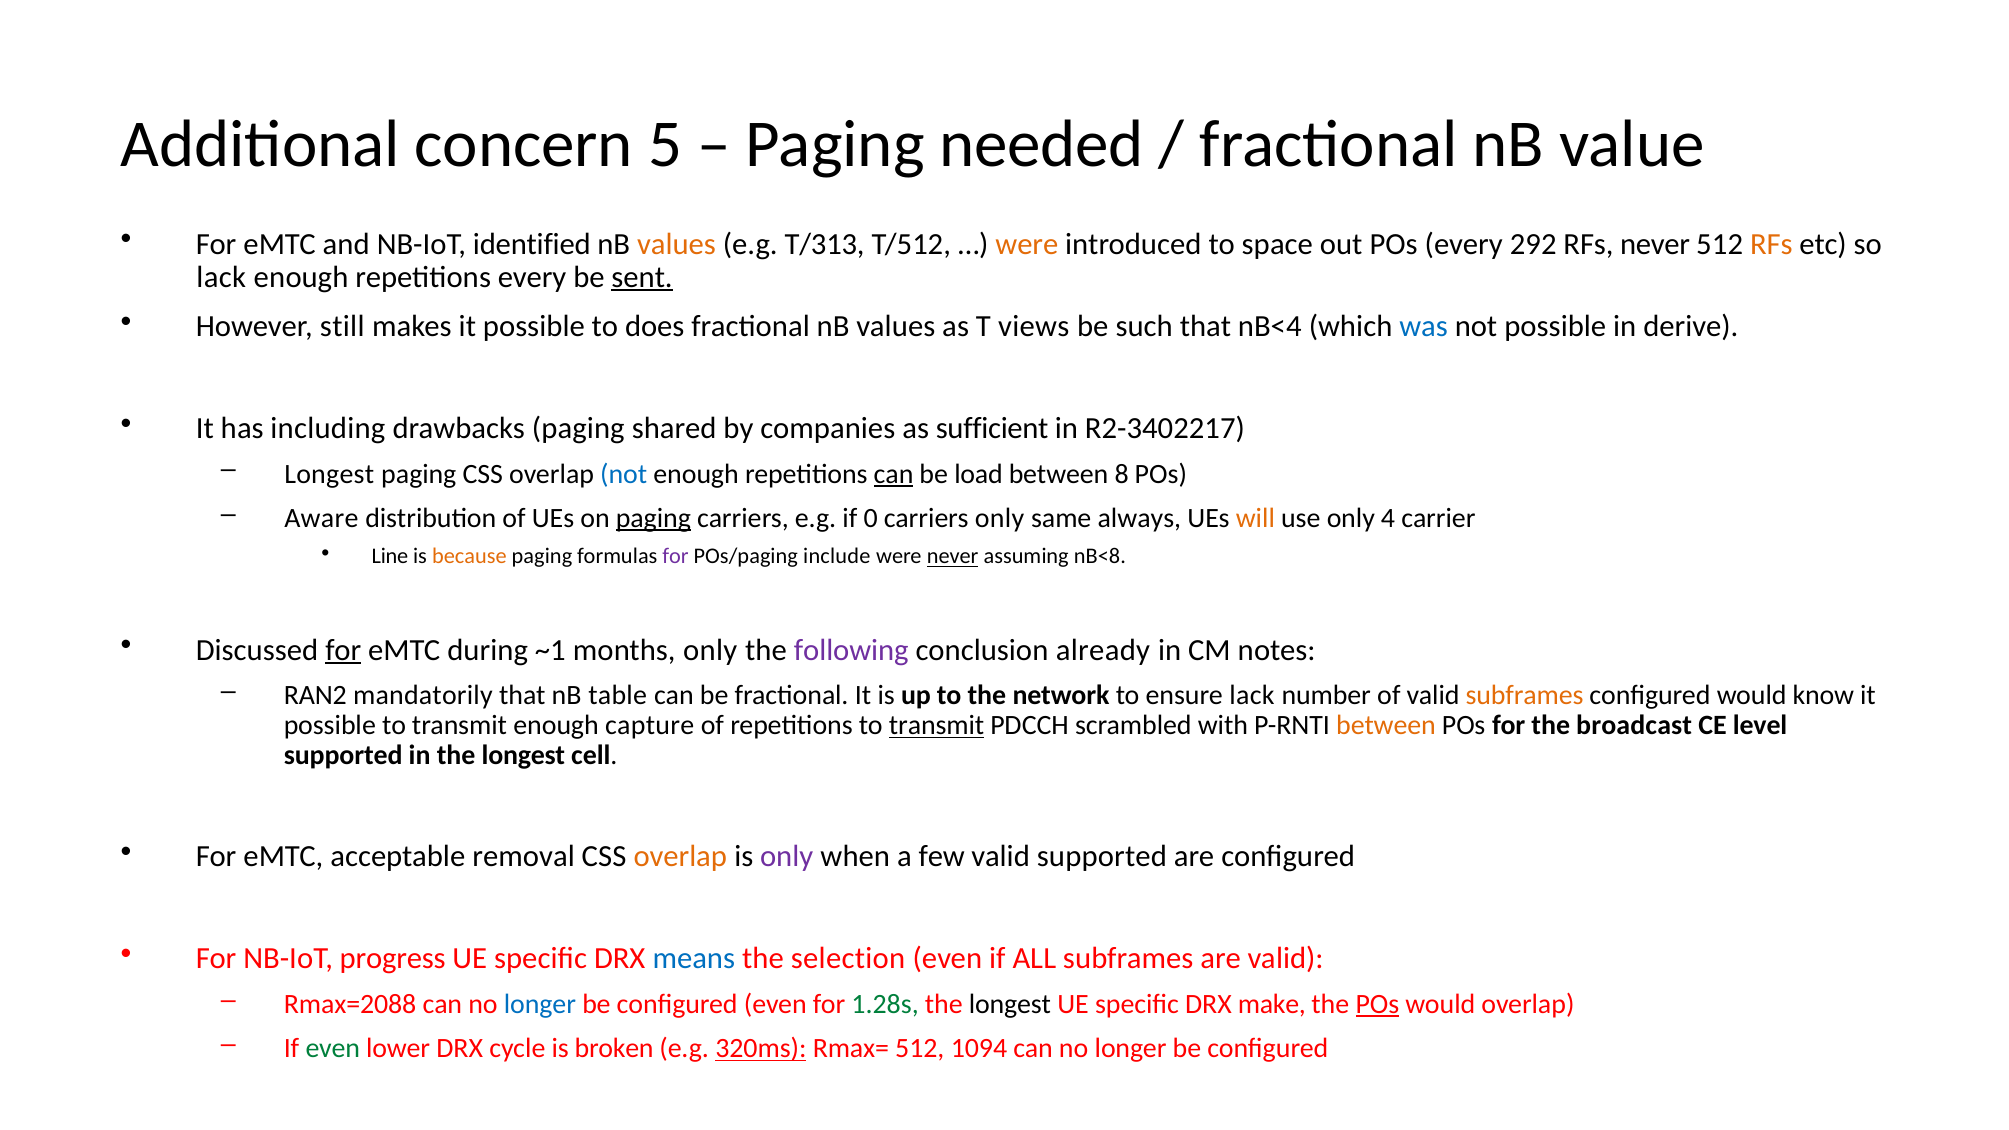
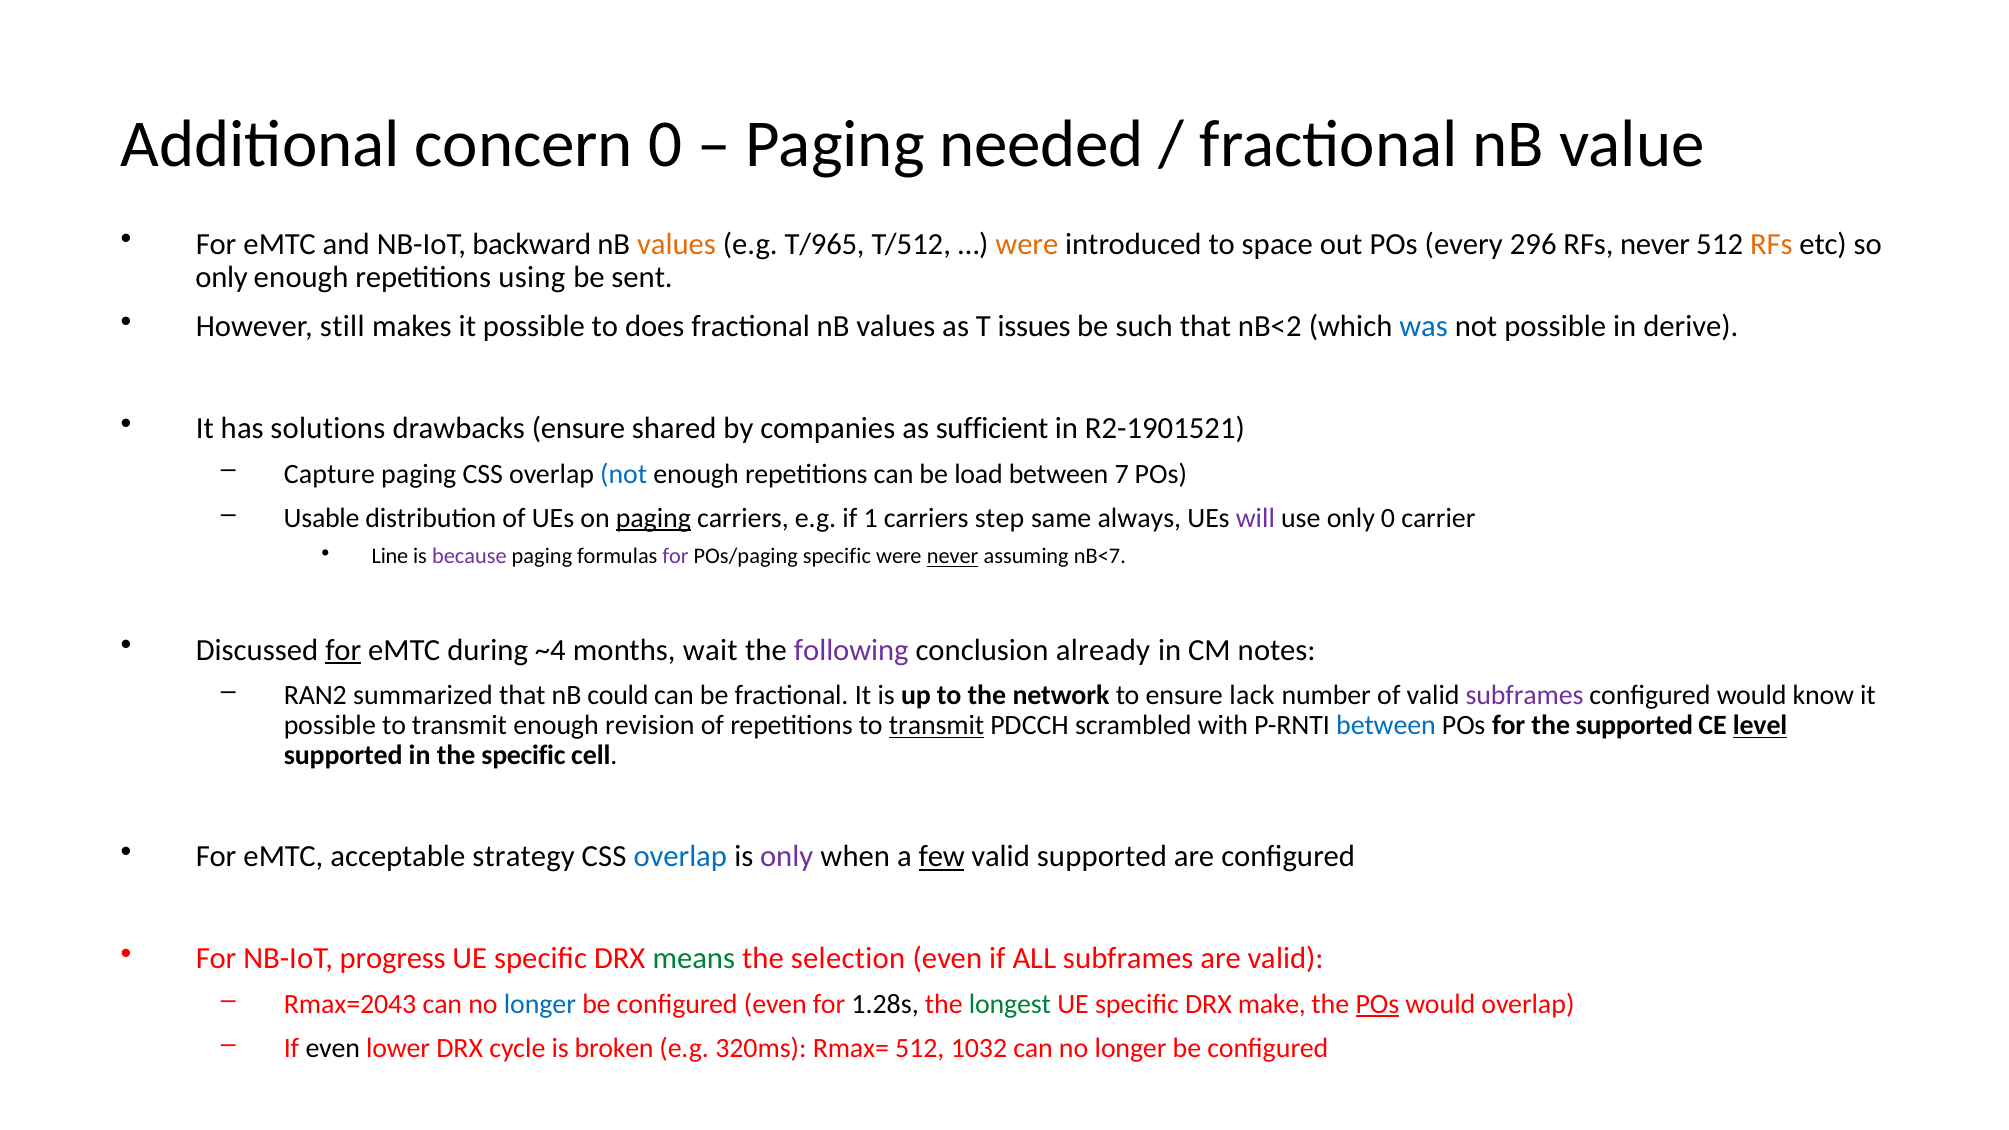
concern 5: 5 -> 0 (665, 144)
identified: identified -> backward (532, 244)
T/313: T/313 -> T/965 (825, 244)
292: 292 -> 296 (1533, 244)
lack: lack -> only (222, 277)
repetitions every: every -> using (532, 277)
sent underline: present -> none (642, 277)
views: views -> issues (1034, 326)
nB<4: nB<4 -> nB<2 (1270, 326)
including: including -> solutions (328, 429)
drawbacks paging: paging -> ensure (578, 429)
R2-3402217: R2-3402217 -> R2-1901521 (1165, 429)
Longest: Longest -> Capture (329, 474)
can underline: present -> none (894, 474)
8: 8 -> 7 (1122, 474)
Aware: Aware -> Usable (322, 518)
0: 0 -> 1 (871, 518)
carriers only: only -> step (1000, 518)
will colour: orange -> purple (1255, 518)
only 4: 4 -> 0 (1388, 518)
because colour: orange -> purple (469, 557)
POs/paging include: include -> specific (837, 557)
nB<8: nB<8 -> nB<7 (1100, 557)
~1: ~1 -> ~4 (550, 650)
months only: only -> wait (710, 650)
mandatorily: mandatorily -> summarized (423, 695)
table: table -> could (618, 695)
subframes colour: orange -> purple (1525, 695)
capture: capture -> revision (650, 726)
between colour: orange -> blue (1386, 726)
the broadcast: broadcast -> supported (1634, 726)
level underline: none -> present (1760, 726)
in the longest: longest -> specific (523, 756)
removal: removal -> strategy (524, 857)
overlap colour: orange -> blue (680, 857)
few underline: none -> present (942, 857)
means colour: blue -> green (694, 959)
Rmax=2088: Rmax=2088 -> Rmax=2043 (350, 1004)
1.28s colour: green -> black (885, 1004)
longest colour: black -> green (1010, 1004)
even colour: green -> black (333, 1049)
320ms underline: present -> none (761, 1049)
1094: 1094 -> 1032 (979, 1049)
